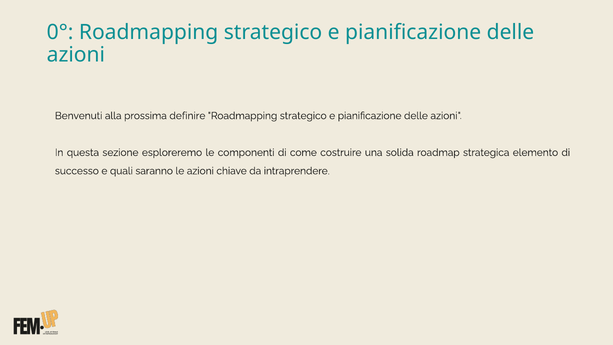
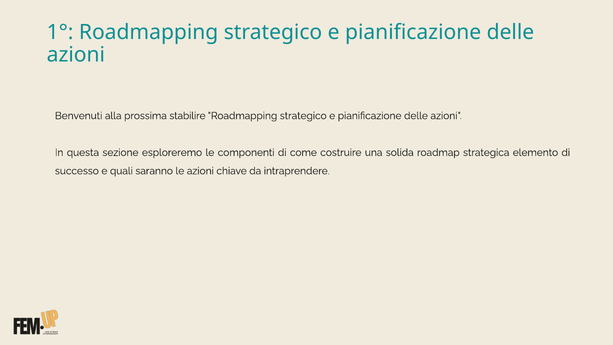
0°: 0° -> 1° (60, 32)
definire: definire -> stabilire (187, 116)
